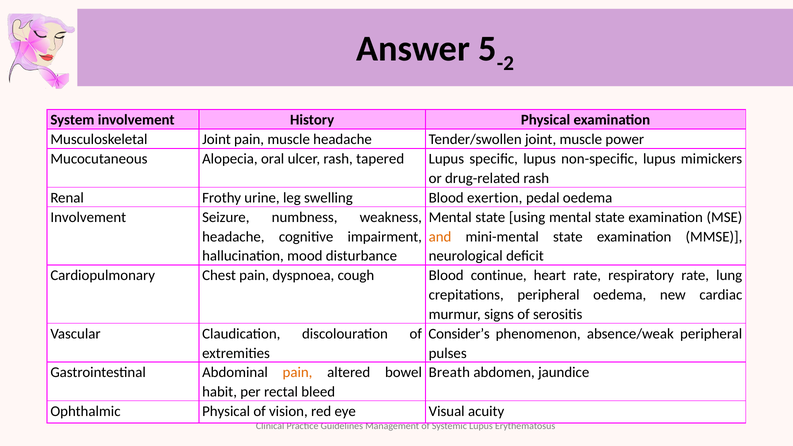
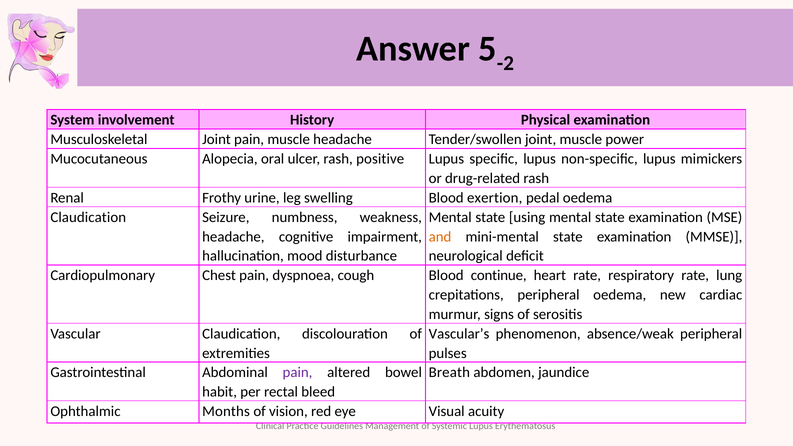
tapered: tapered -> positive (380, 159)
Involvement: Involvement -> Claudication (88, 217)
Consider’s: Consider’s -> Vascular’s (459, 334)
pain colour: orange -> purple (298, 373)
Ophthalmic Physical: Physical -> Months (226, 411)
